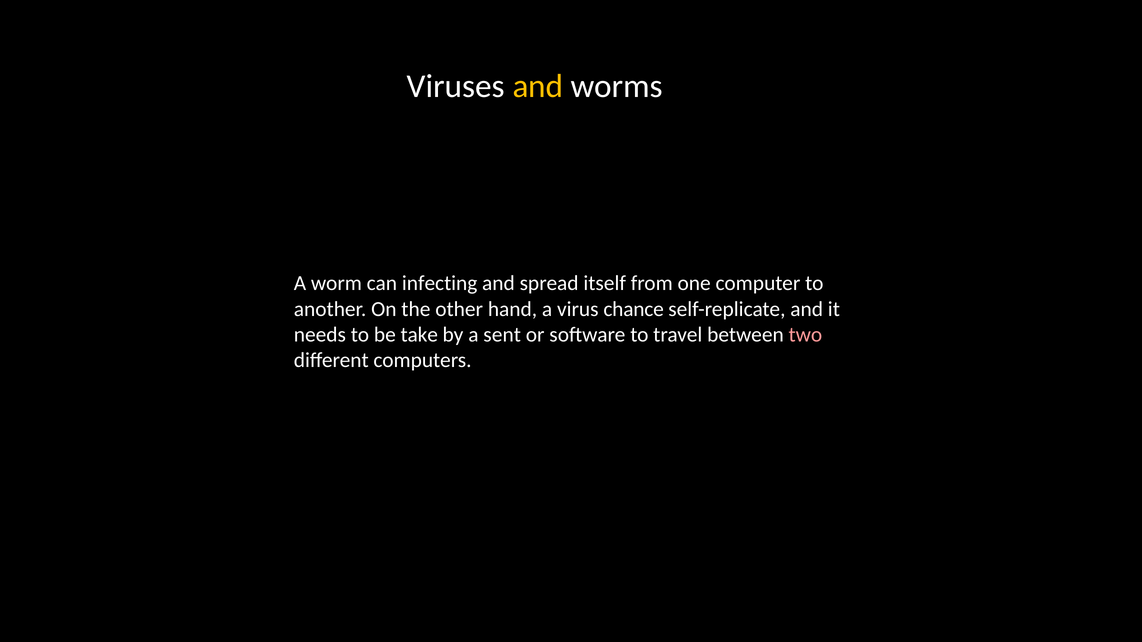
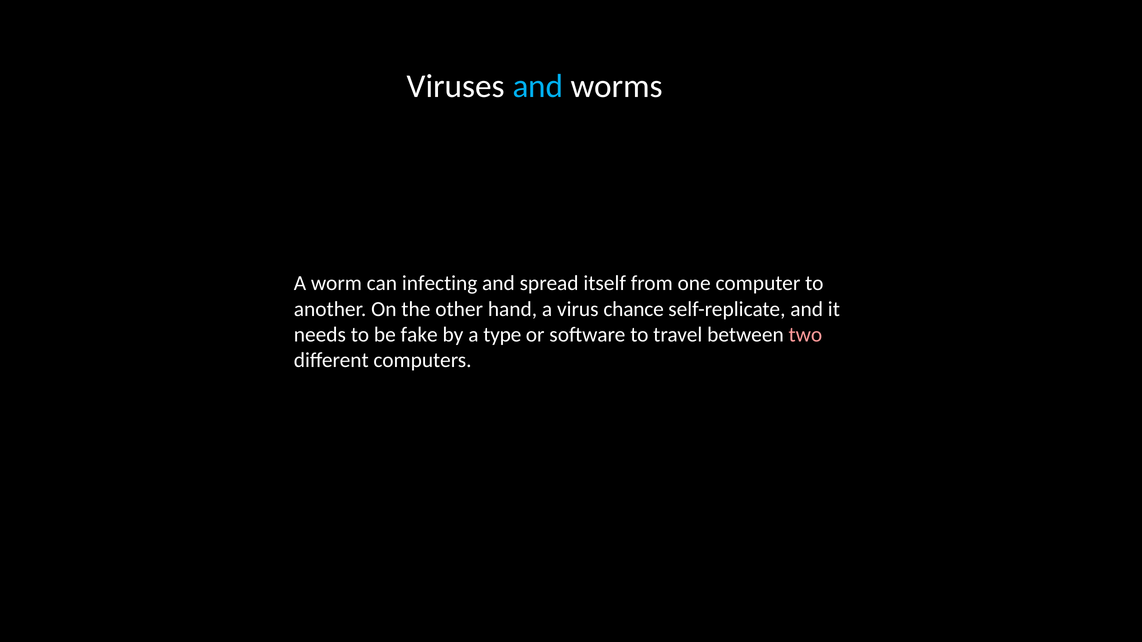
and colour: yellow -> light blue (538, 86)
take: take -> fake (419, 335)
sent: sent -> type (502, 335)
